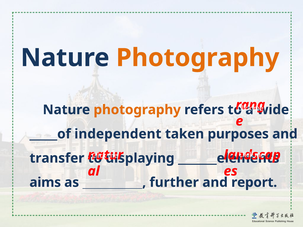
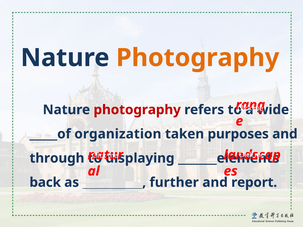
photography colour: orange -> red (137, 110)
independent: independent -> organization (118, 134)
transfer: transfer -> through (57, 158)
aims: aims -> back (45, 183)
